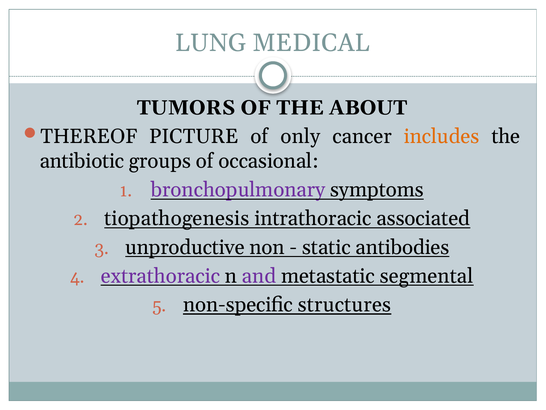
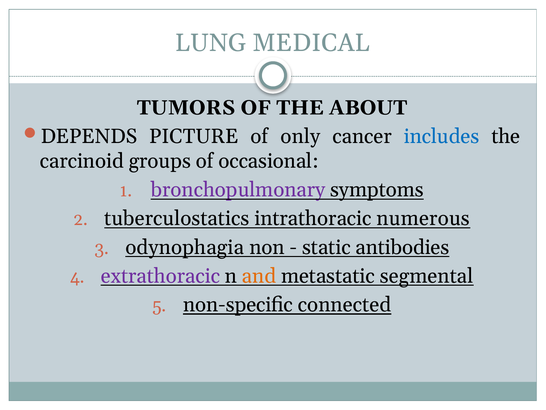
THEREOF: THEREOF -> DEPENDS (89, 136)
includes colour: orange -> blue (442, 136)
antibiotic: antibiotic -> carcinoid (82, 161)
tiopathogenesis: tiopathogenesis -> tuberculostatics (177, 218)
associated: associated -> numerous (423, 218)
unproductive: unproductive -> odynophagia (185, 247)
and colour: purple -> orange (259, 276)
structures: structures -> connected (345, 304)
